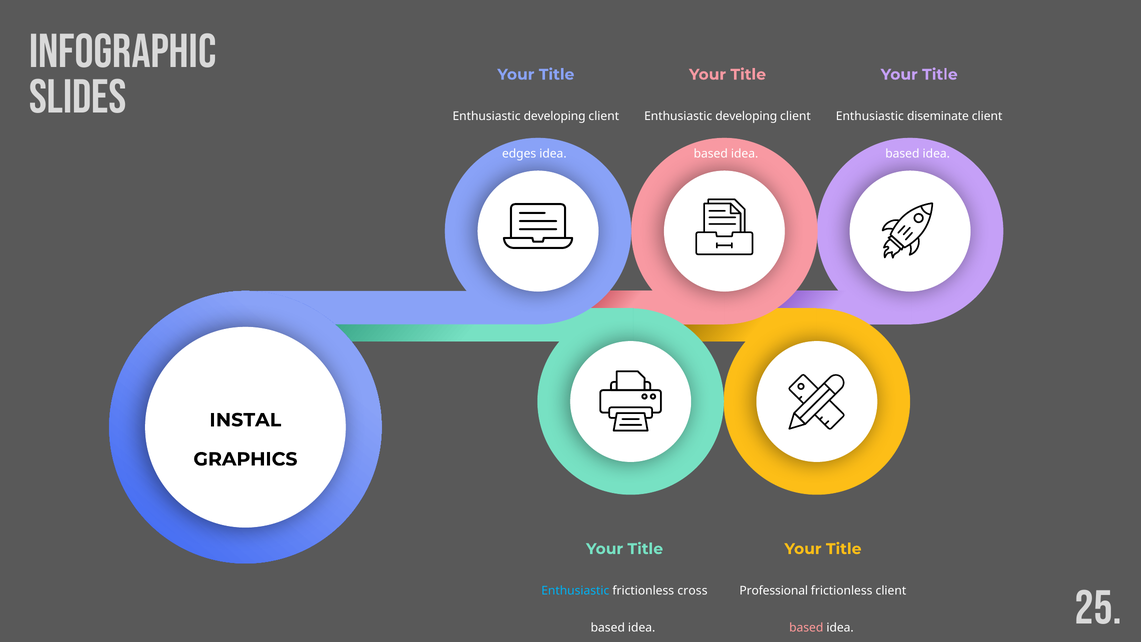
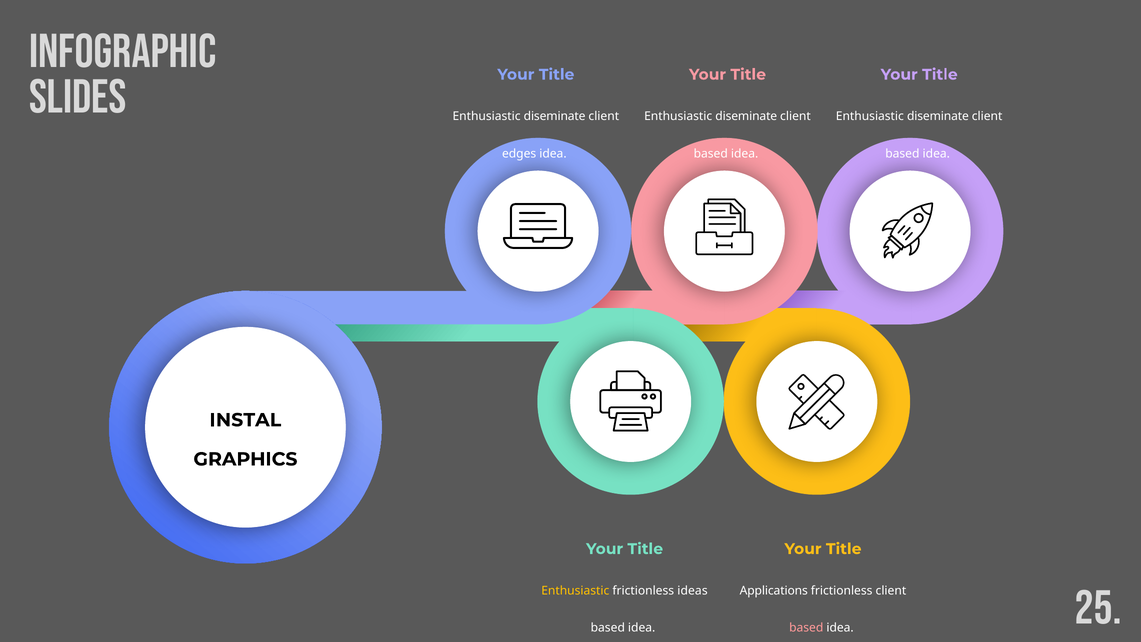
developing: developing -> diseminate (555, 116)
developing: developing -> diseminate (746, 116)
Enthusiastic colour: light blue -> yellow (575, 591)
cross: cross -> ideas (692, 591)
Professional: Professional -> Applications (774, 591)
